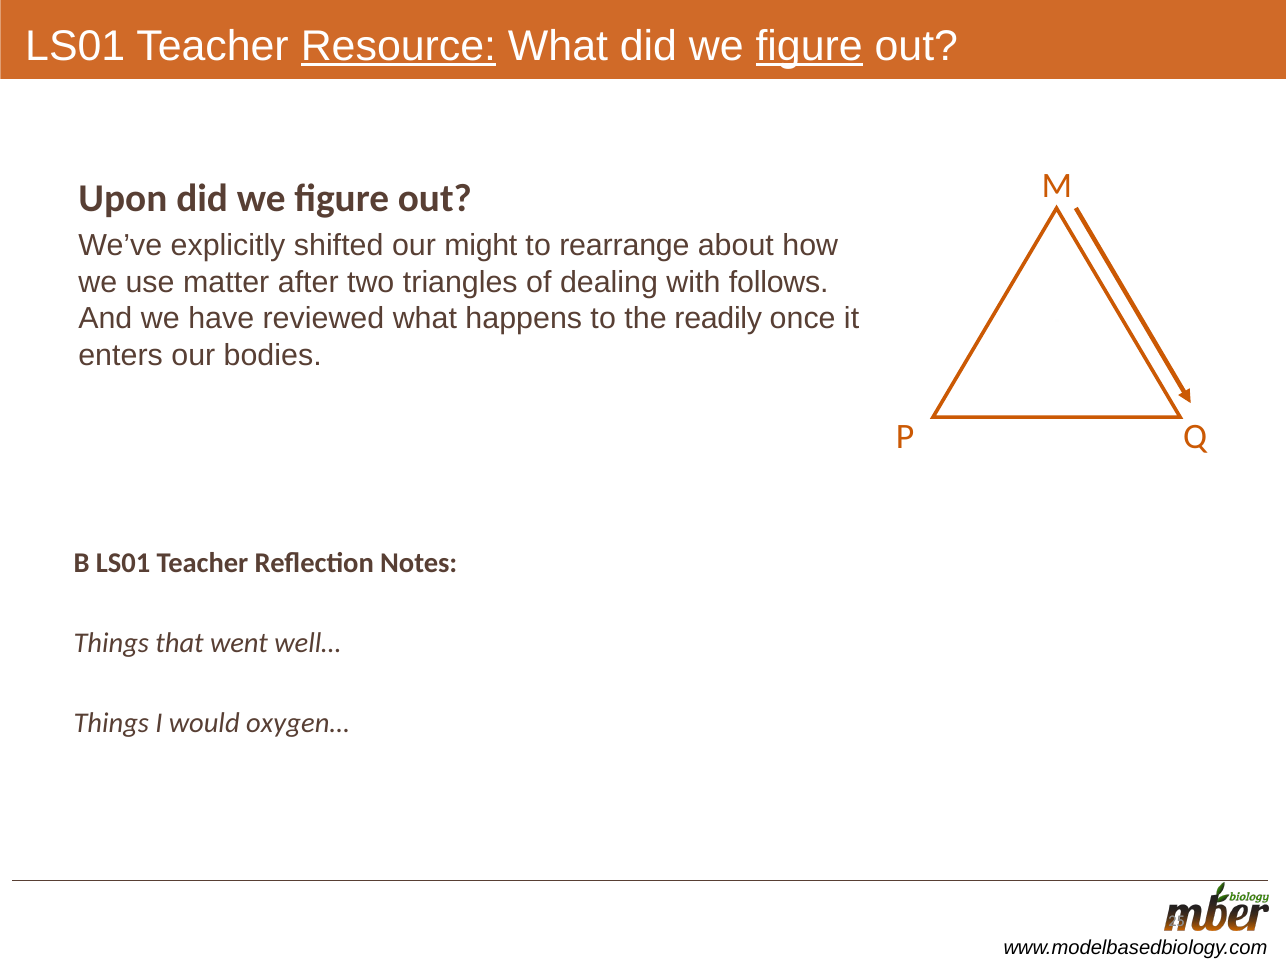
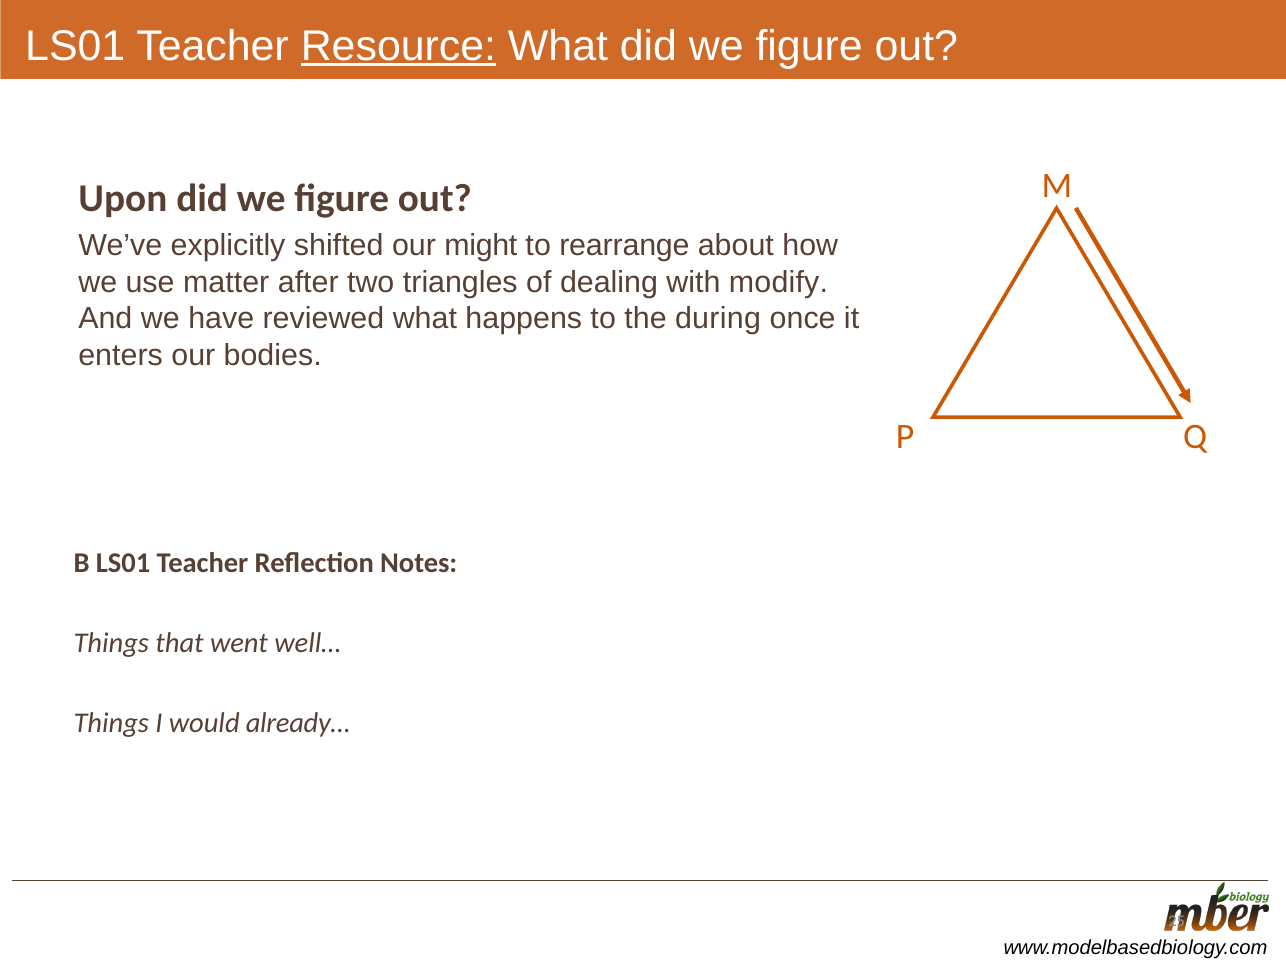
figure underline: present -> none (809, 46)
follows: follows -> modify (778, 282)
readily: readily -> during (718, 319)
oxygen…: oxygen… -> already… (298, 723)
